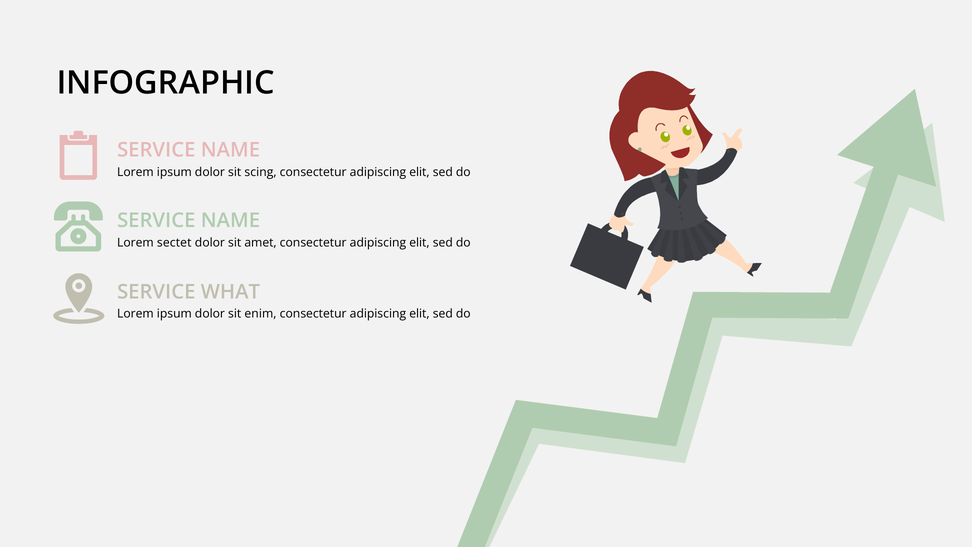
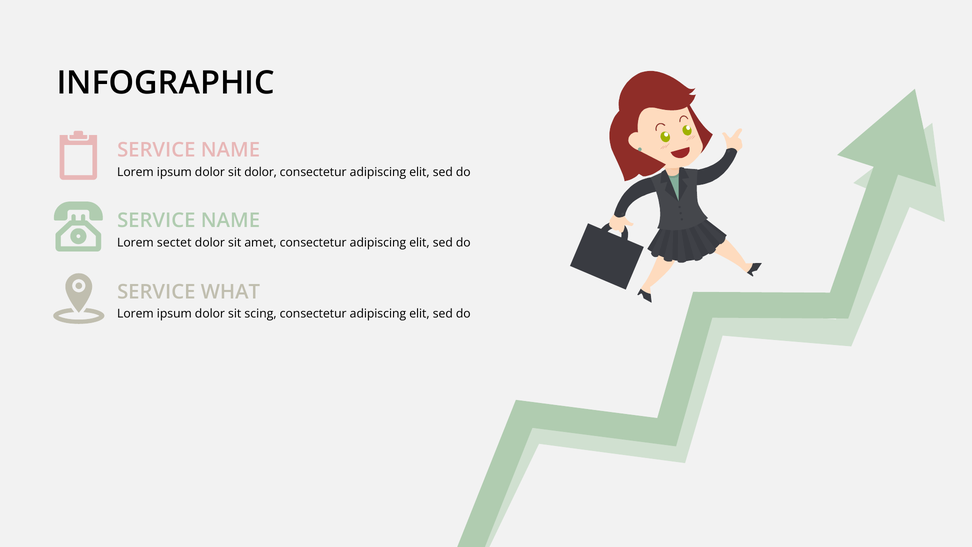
sit scing: scing -> dolor (261, 172)
enim: enim -> scing (260, 314)
